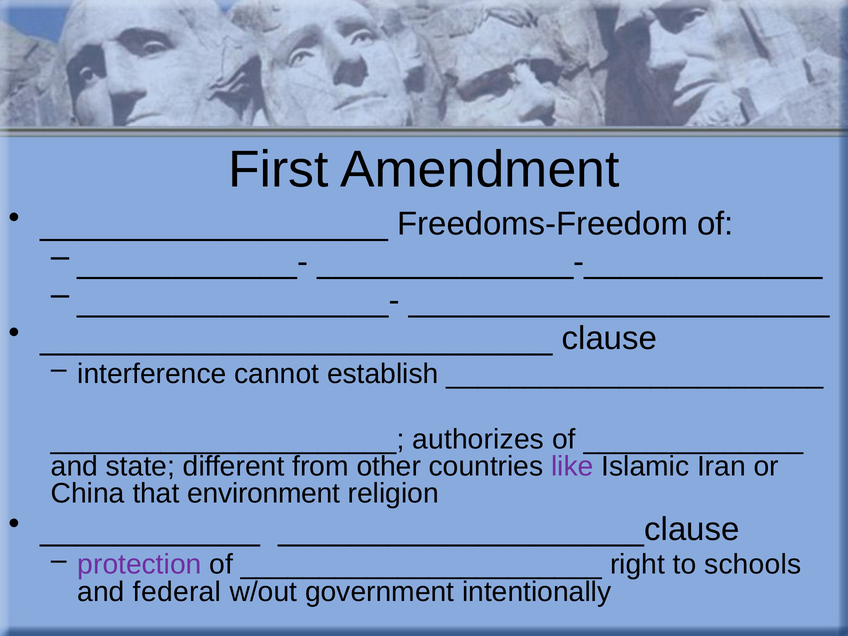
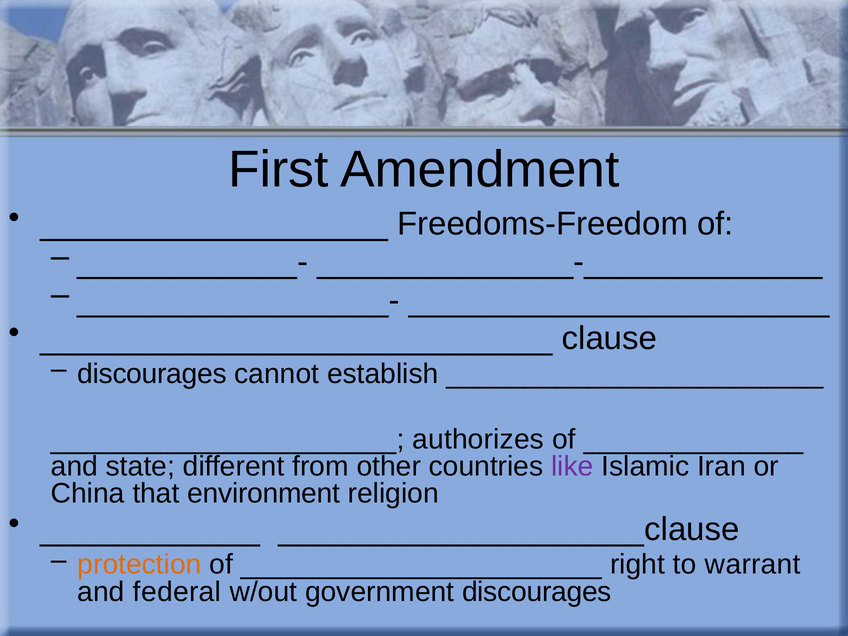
interference: interference -> discourages (152, 374)
protection colour: purple -> orange (139, 565)
schools: schools -> warrant (753, 565)
government intentionally: intentionally -> discourages (537, 592)
